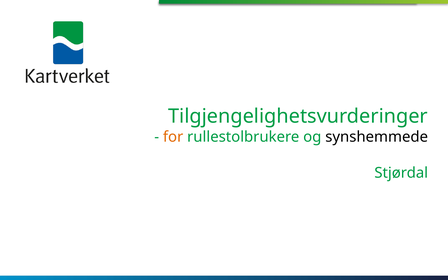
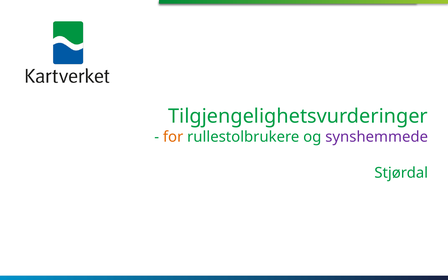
synshemmede colour: black -> purple (377, 137)
